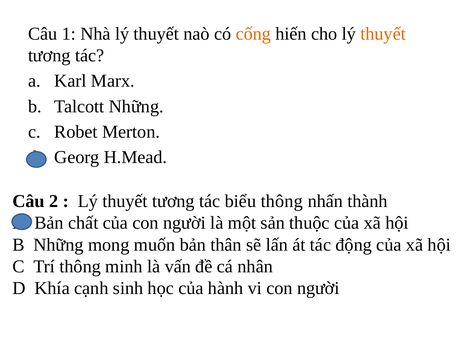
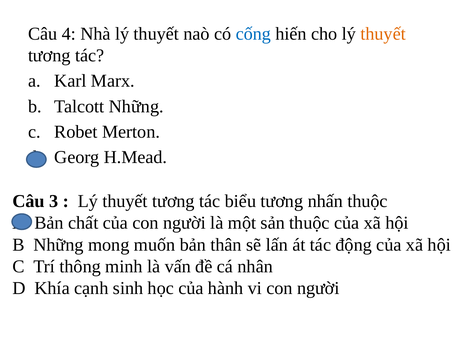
1: 1 -> 4 (69, 34)
cống colour: orange -> blue (253, 34)
2: 2 -> 3 (54, 201)
biểu thông: thông -> tương (282, 201)
nhấn thành: thành -> thuộc (368, 201)
